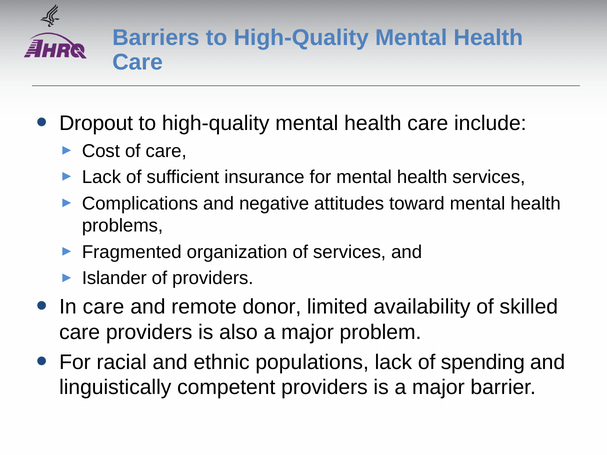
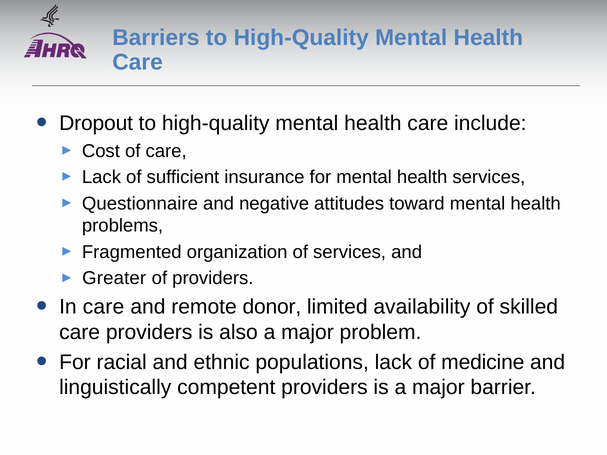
Complications: Complications -> Questionnaire (140, 204)
Islander: Islander -> Greater (114, 278)
spending: spending -> medicine (483, 362)
